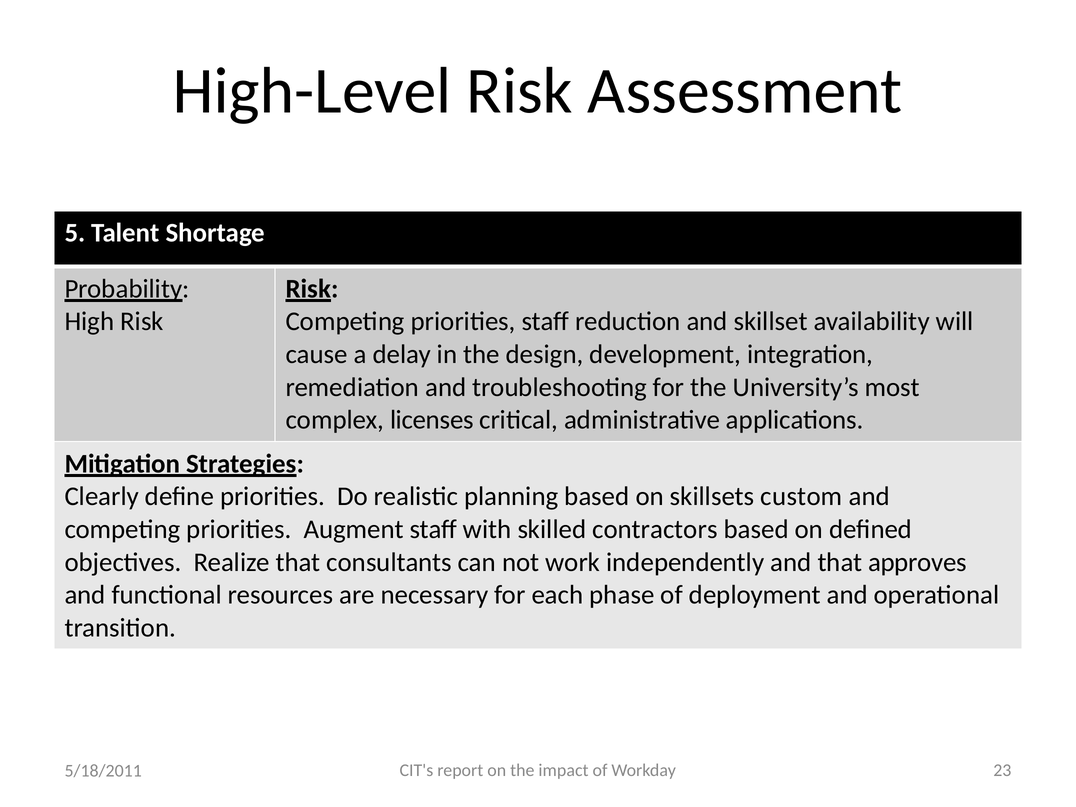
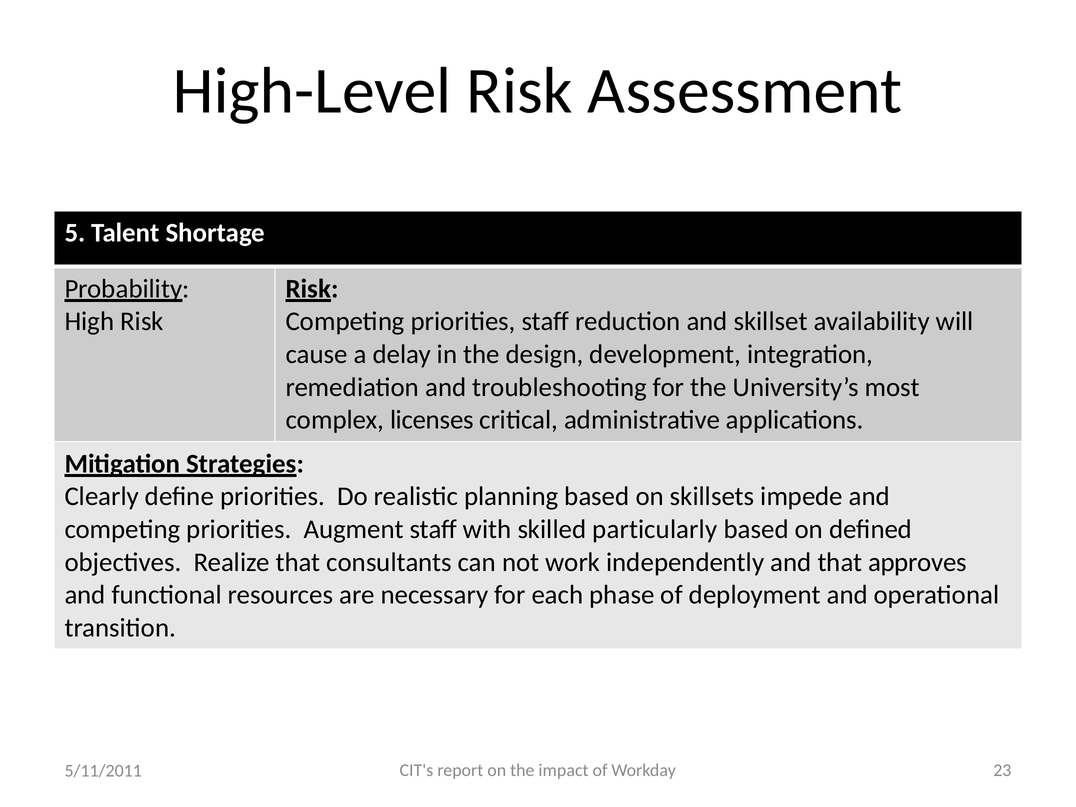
custom: custom -> impede (802, 497)
contractors: contractors -> particularly (655, 529)
5/18/2011: 5/18/2011 -> 5/11/2011 (103, 771)
